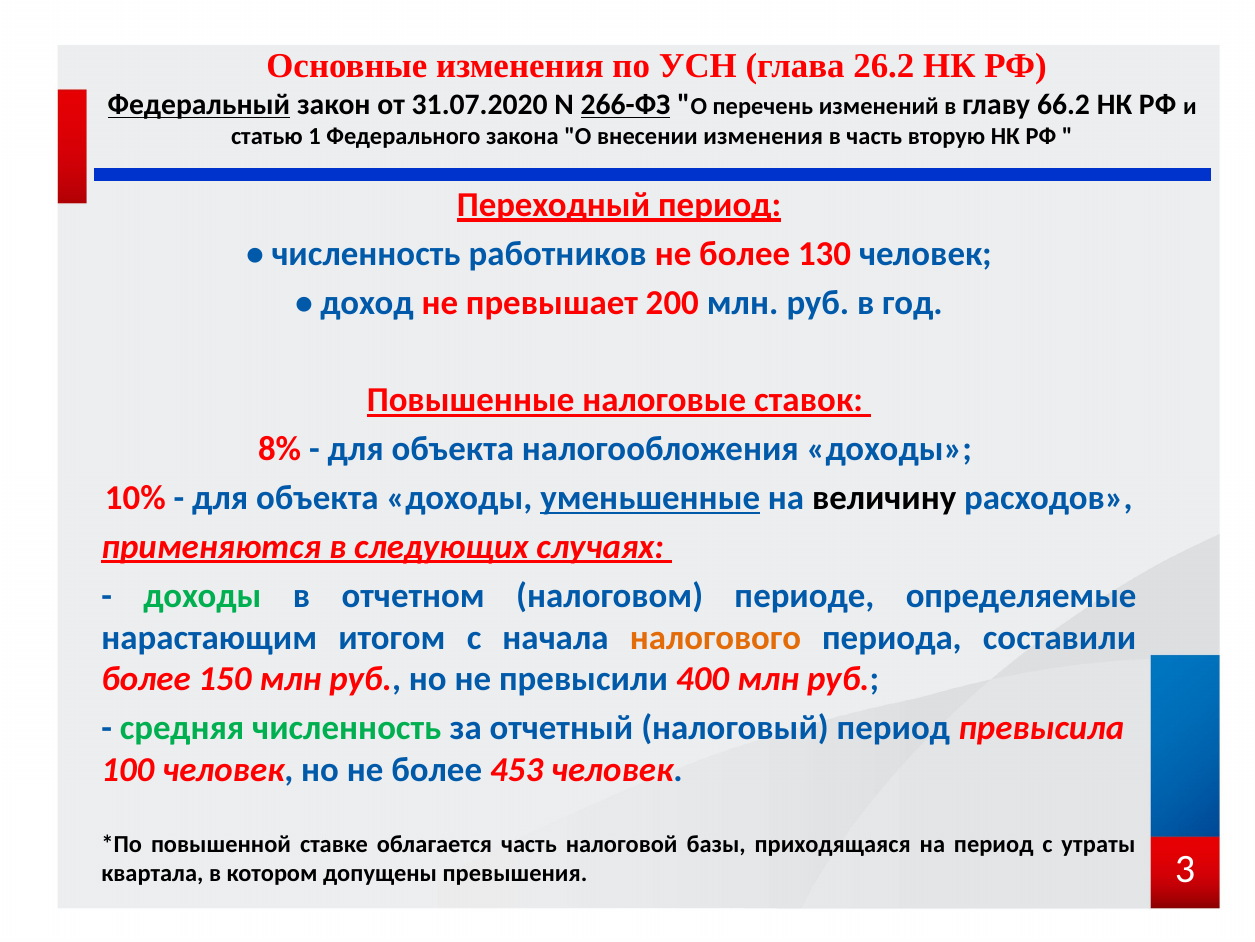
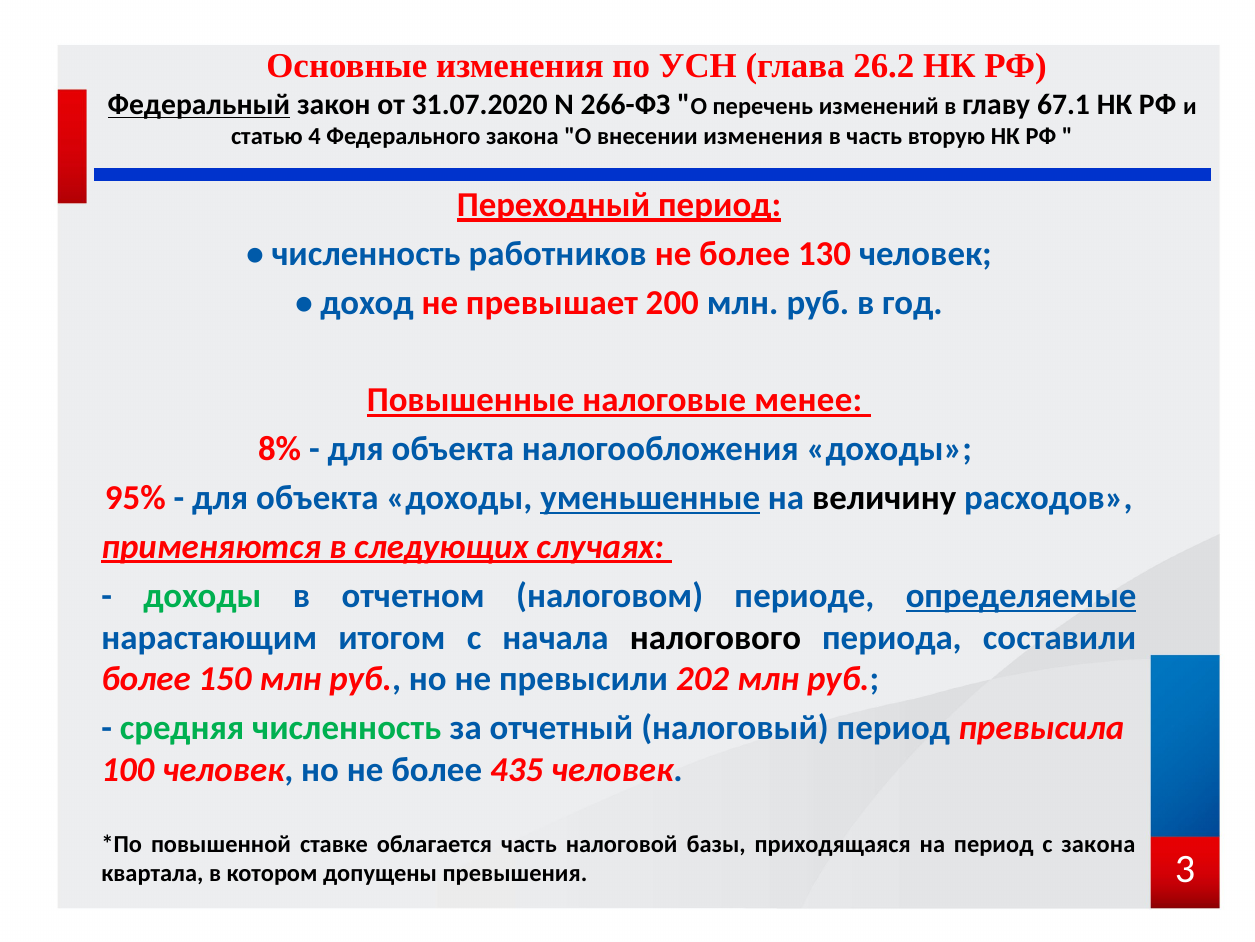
266-ФЗ underline: present -> none (626, 105)
66.2: 66.2 -> 67.1 (1064, 105)
1: 1 -> 4 (314, 137)
ставок: ставок -> менее (808, 400)
10%: 10% -> 95% (135, 498)
определяемые underline: none -> present (1021, 595)
налогового colour: orange -> black (715, 637)
400: 400 -> 202 (703, 679)
453: 453 -> 435 (517, 770)
с утраты: утраты -> закона (1098, 843)
